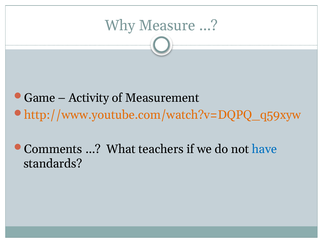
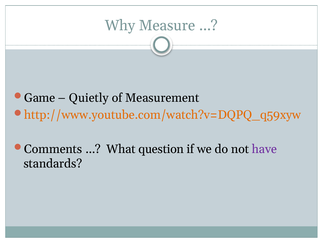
Activity: Activity -> Quietly (89, 98)
teachers: teachers -> question (161, 149)
have colour: blue -> purple (264, 149)
